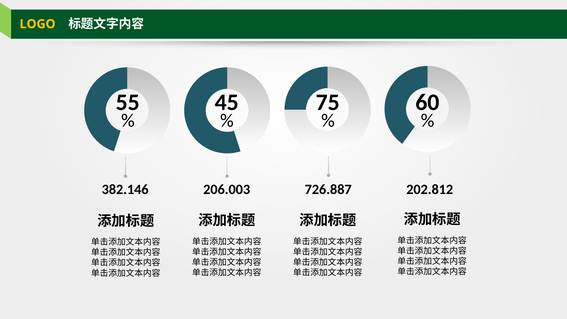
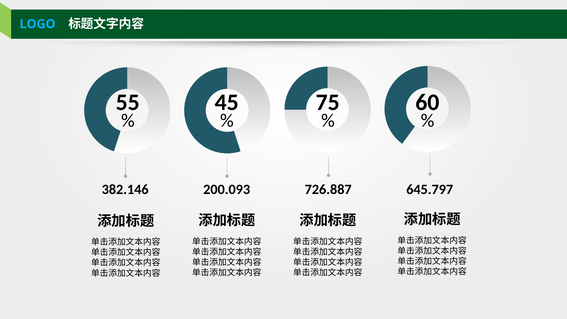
LOGO colour: yellow -> light blue (38, 24)
206.003: 206.003 -> 200.093 (227, 190)
202.812: 202.812 -> 645.797 (430, 190)
